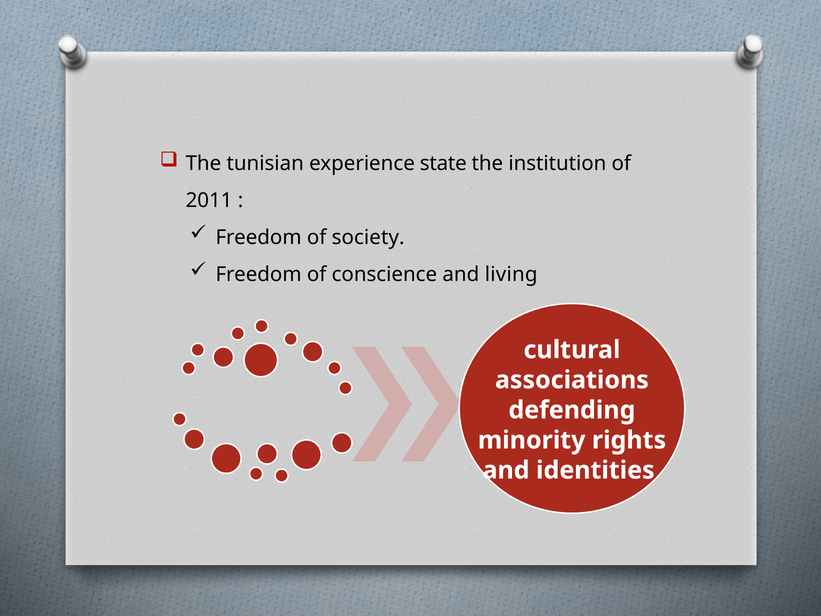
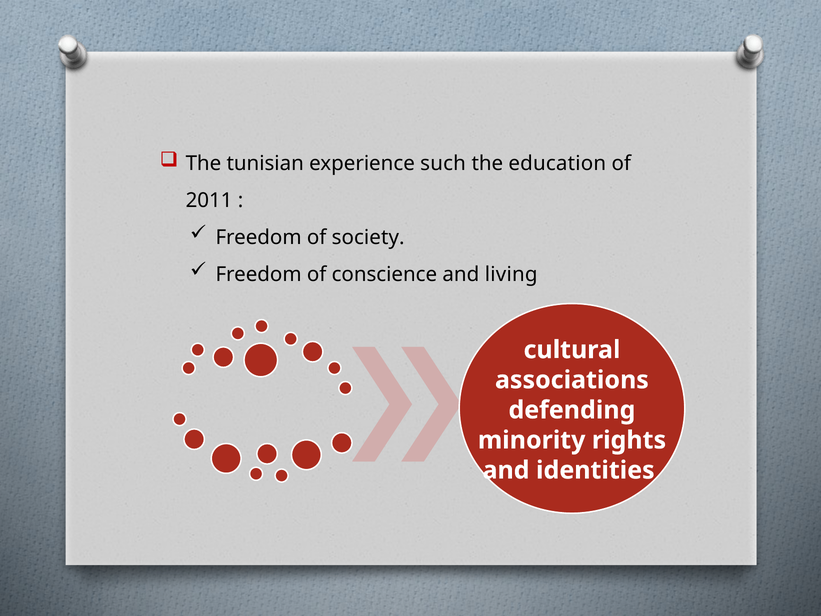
state: state -> such (443, 163)
institution: institution -> education (557, 163)
